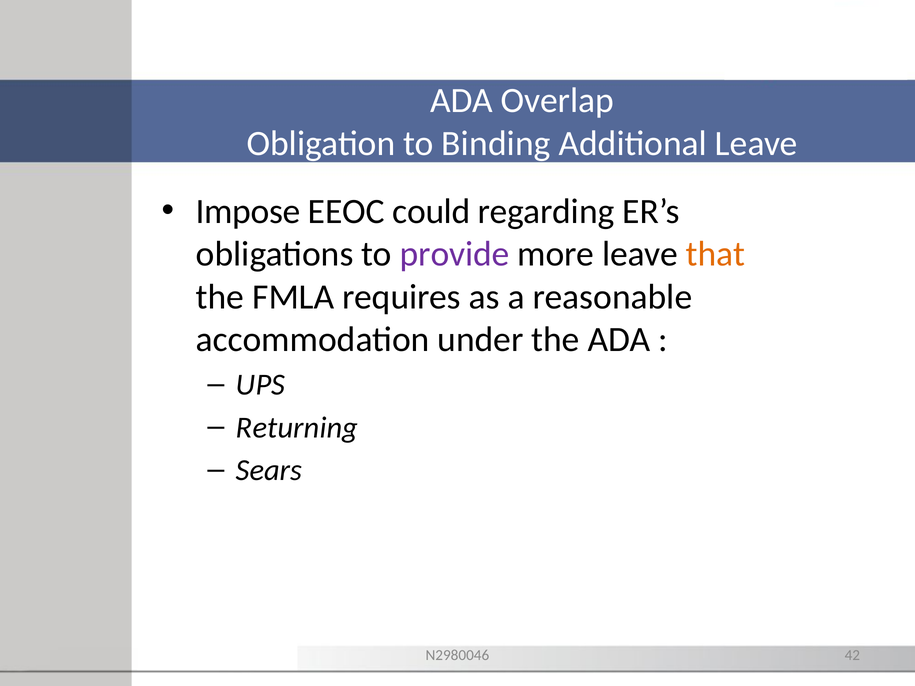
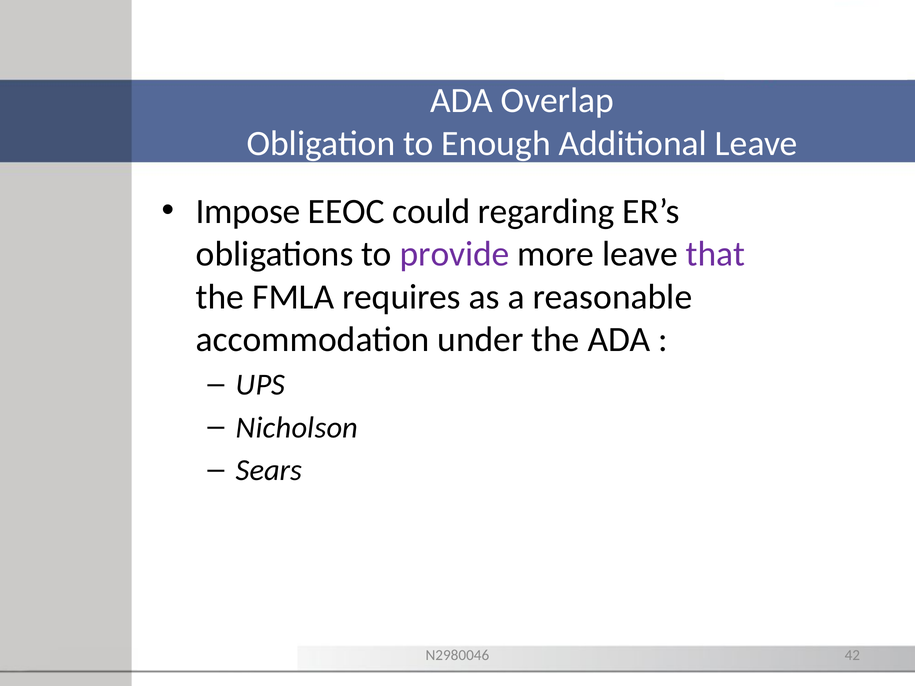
Binding: Binding -> Enough (496, 144)
that colour: orange -> purple (715, 254)
Returning: Returning -> Nicholson (297, 428)
